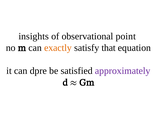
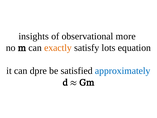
point: point -> more (126, 36)
that: that -> lots (109, 48)
approximately colour: purple -> blue (123, 71)
